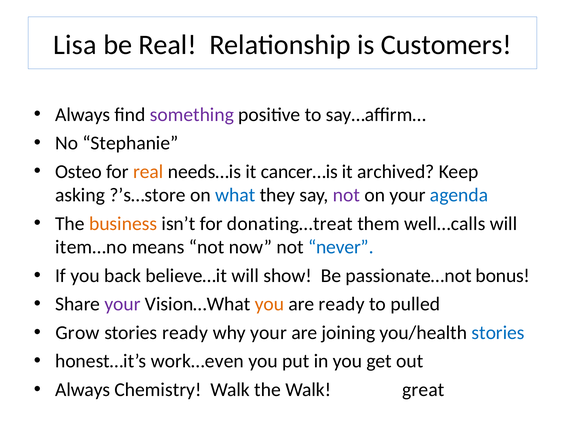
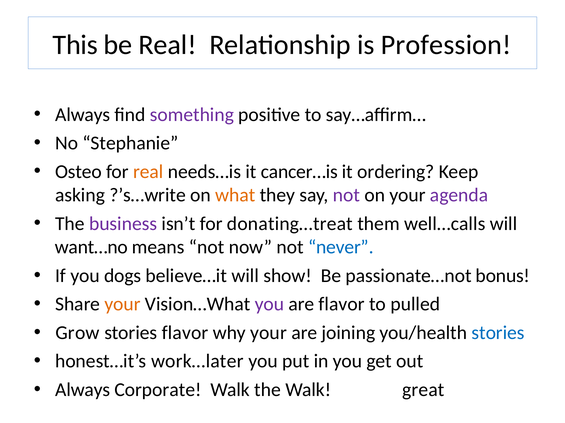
Lisa: Lisa -> This (75, 45)
Customers: Customers -> Profession (446, 45)
archived: archived -> ordering (396, 172)
?’s…store: ?’s…store -> ?’s…write (148, 196)
what colour: blue -> orange (235, 196)
agenda colour: blue -> purple (459, 196)
business colour: orange -> purple (123, 224)
item…no: item…no -> want…no (91, 248)
back: back -> dogs (123, 276)
your colour: purple -> orange (123, 305)
you colour: orange -> purple (269, 305)
are ready: ready -> flavor (342, 305)
stories ready: ready -> flavor (185, 333)
work…even: work…even -> work…later (197, 362)
Chemistry: Chemistry -> Corporate (158, 390)
